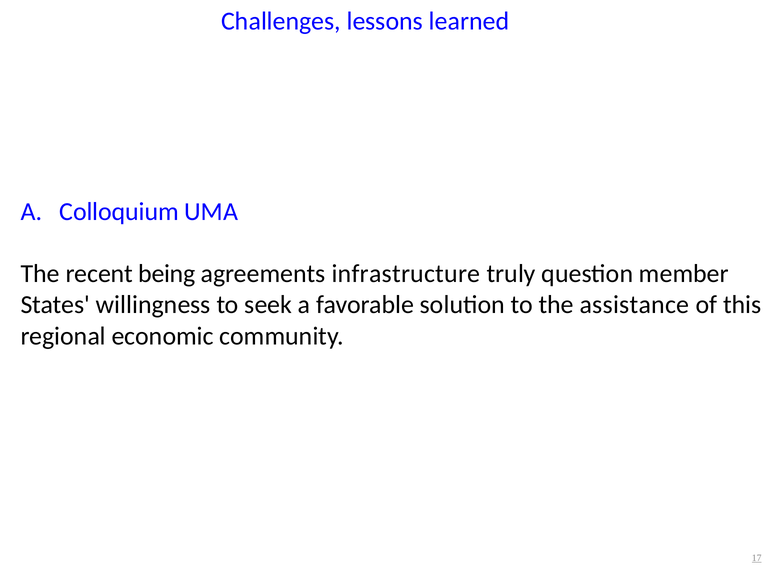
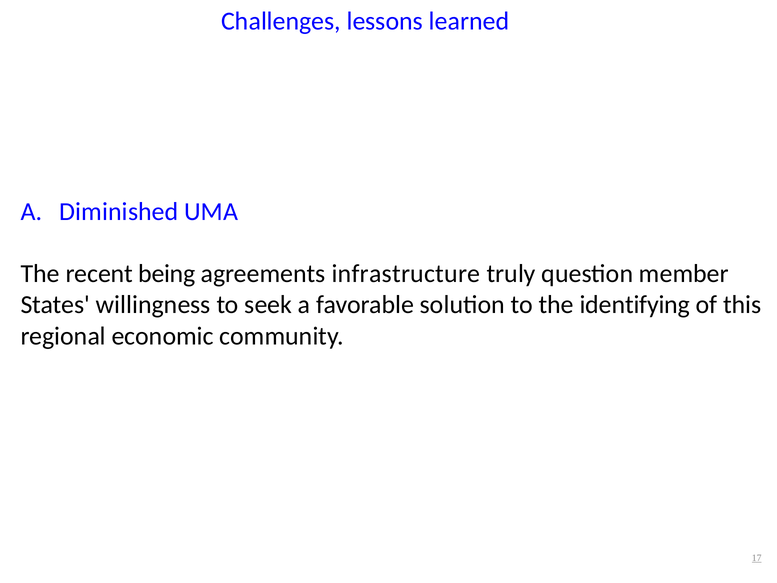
Colloquium: Colloquium -> Diminished (119, 212)
assistance: assistance -> identifying (635, 305)
